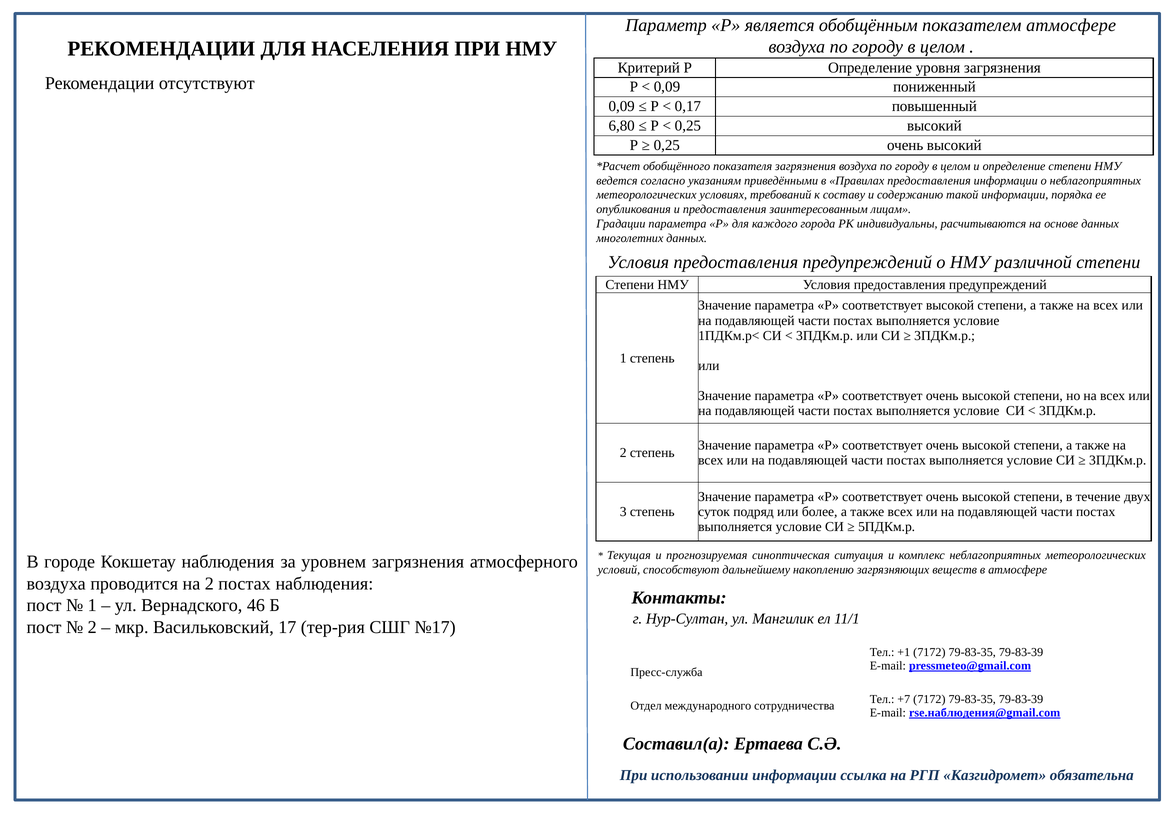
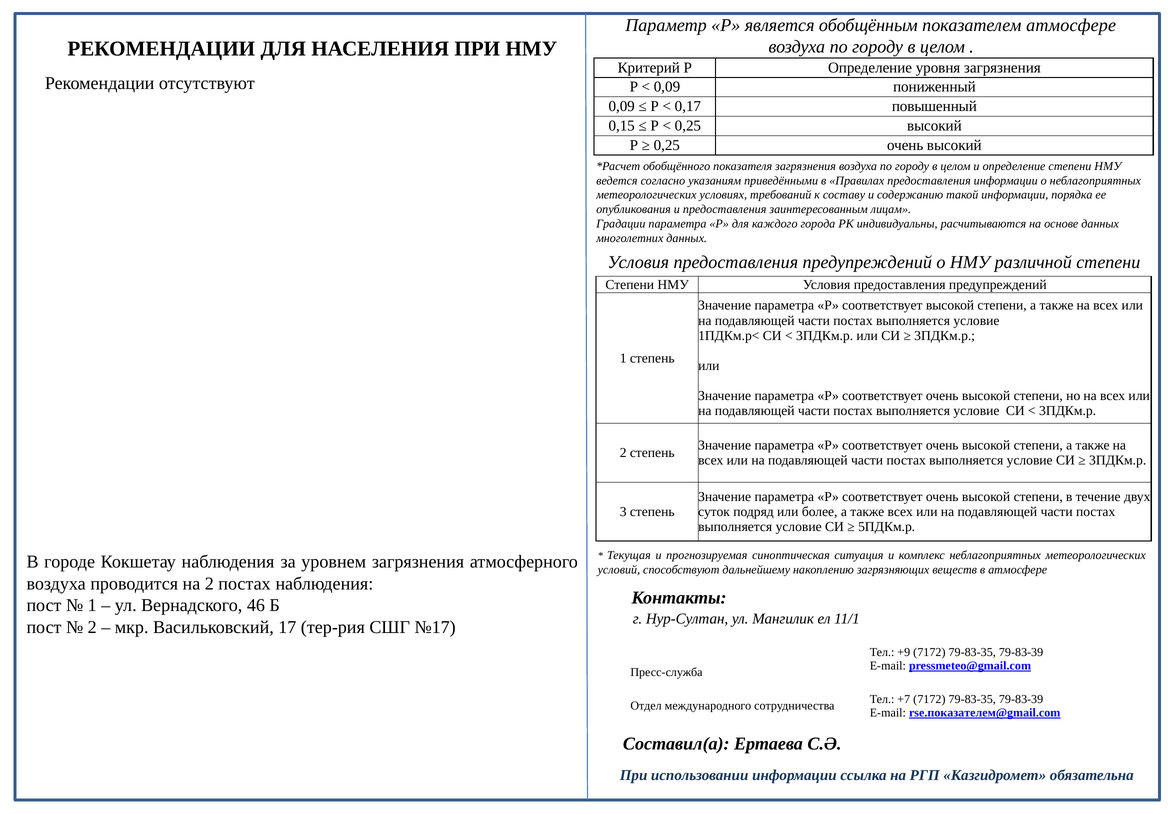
6,80: 6,80 -> 0,15 (622, 126)
+1: +1 -> +9 (904, 652)
rse.наблюдения@gmail.com: rse.наблюдения@gmail.com -> rse.показателем@gmail.com (985, 712)
